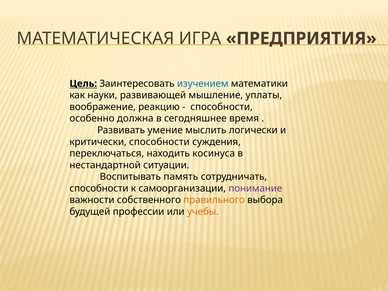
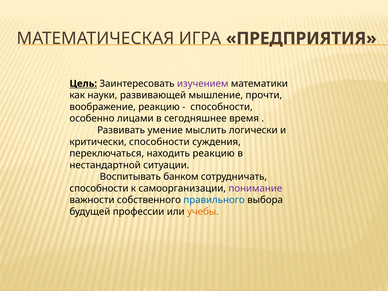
изучением colour: blue -> purple (203, 84)
уплаты: уплаты -> прочти (264, 95)
должна: должна -> лицами (135, 119)
находить косинуса: косинуса -> реакцию (214, 153)
память: память -> банком (181, 177)
правильного colour: orange -> blue (214, 200)
